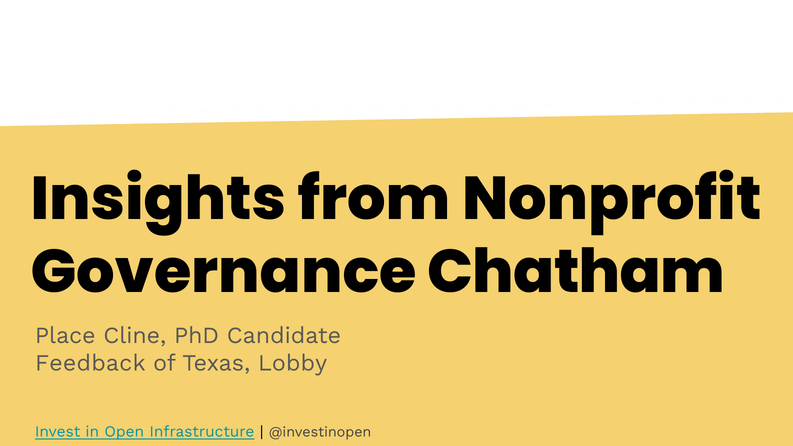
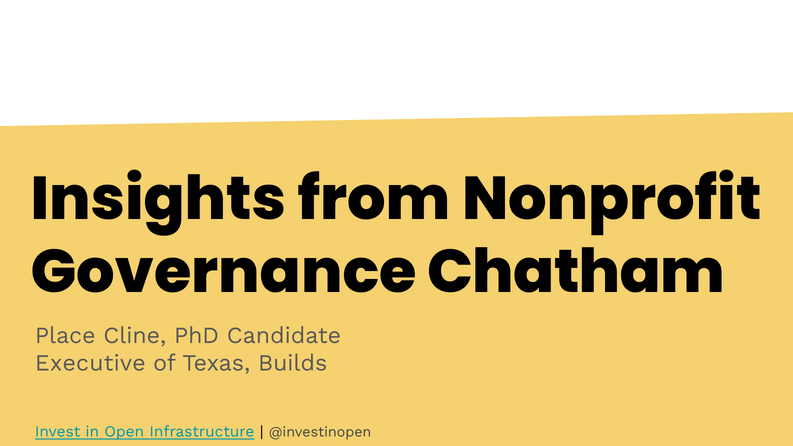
Feedback: Feedback -> Executive (90, 363)
Lobby: Lobby -> Builds (293, 363)
